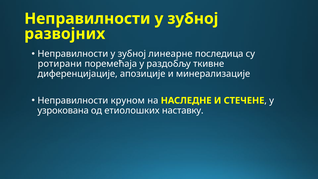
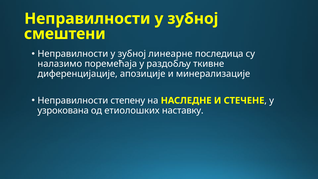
развојних: развојних -> смештени (65, 34)
ротирани: ротирани -> налазимо (60, 64)
круном: круном -> степену (128, 100)
